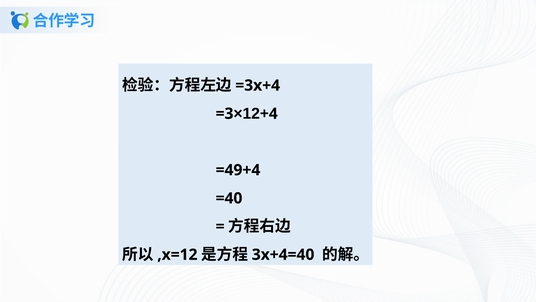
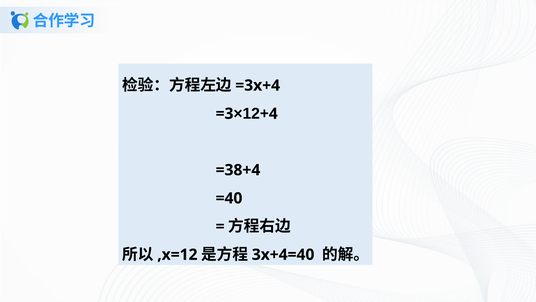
=49+4: =49+4 -> =38+4 (238, 170)
